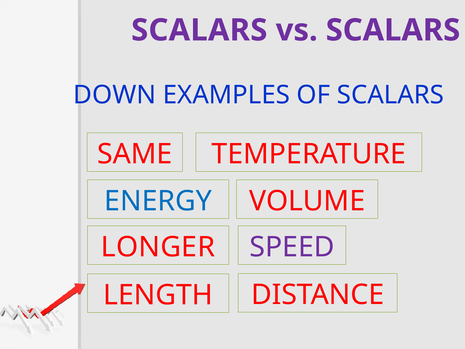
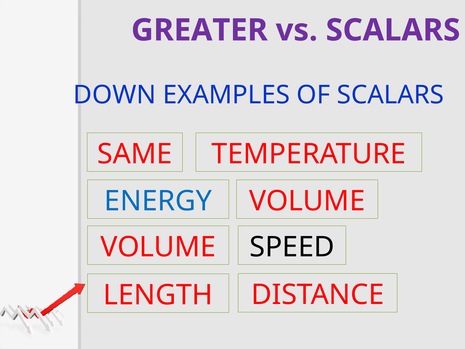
SCALARS: SCALARS -> GREATER (199, 30)
LONGER: LONGER -> VOLUME (158, 247)
SPEED colour: purple -> black (292, 247)
